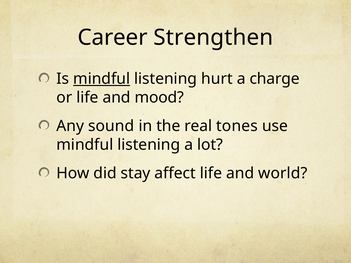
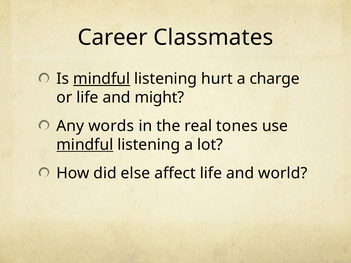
Strengthen: Strengthen -> Classmates (213, 38)
mood: mood -> might (159, 98)
sound: sound -> words (111, 126)
mindful underline: none -> present (85, 145)
stay: stay -> else (135, 173)
